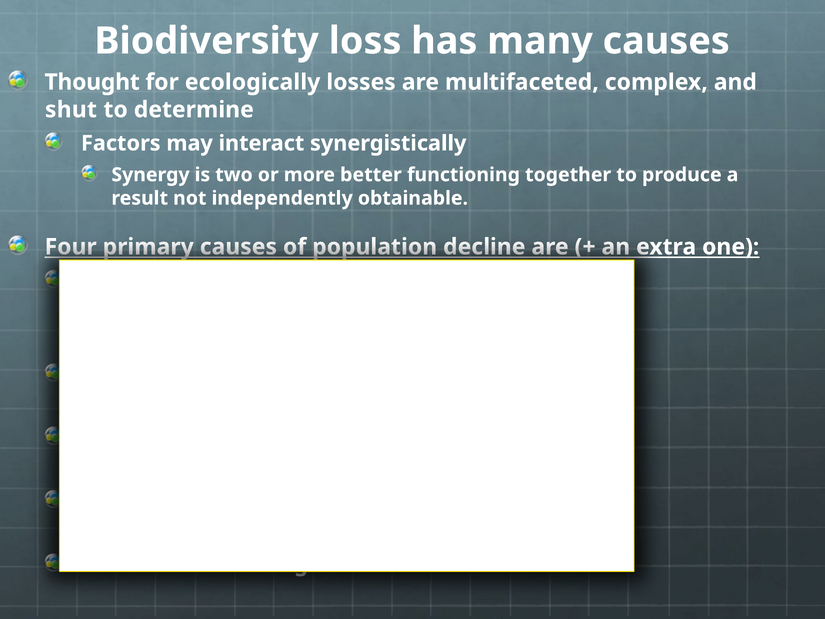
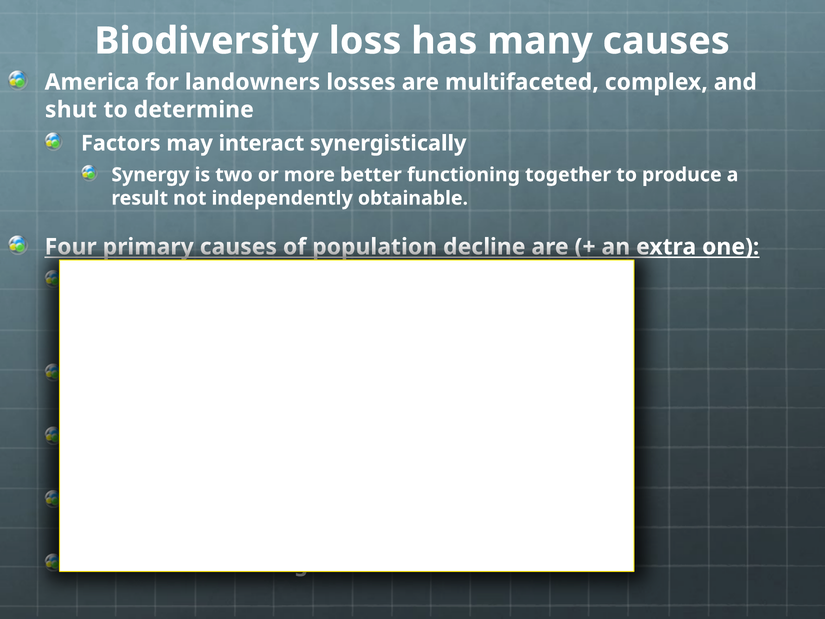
Thought: Thought -> America (92, 82)
ecologically: ecologically -> landowners (253, 82)
